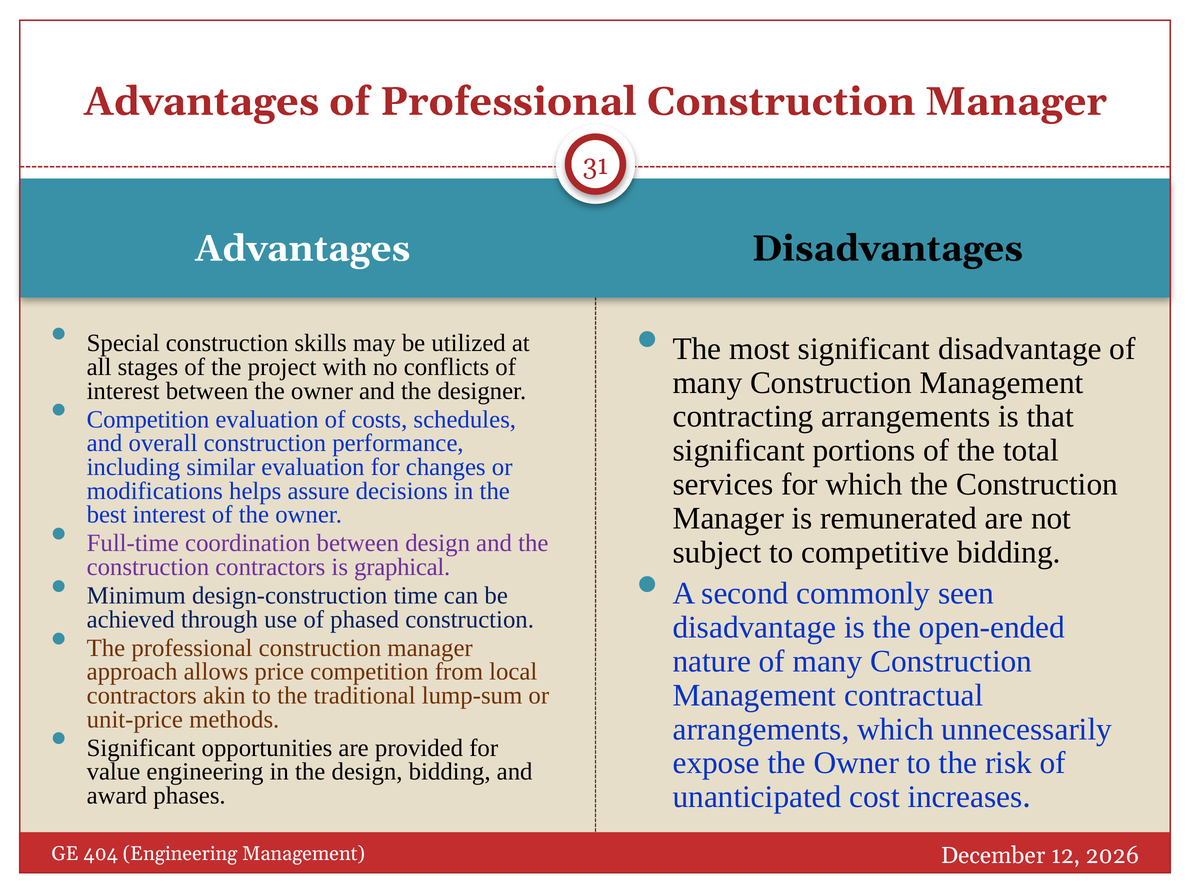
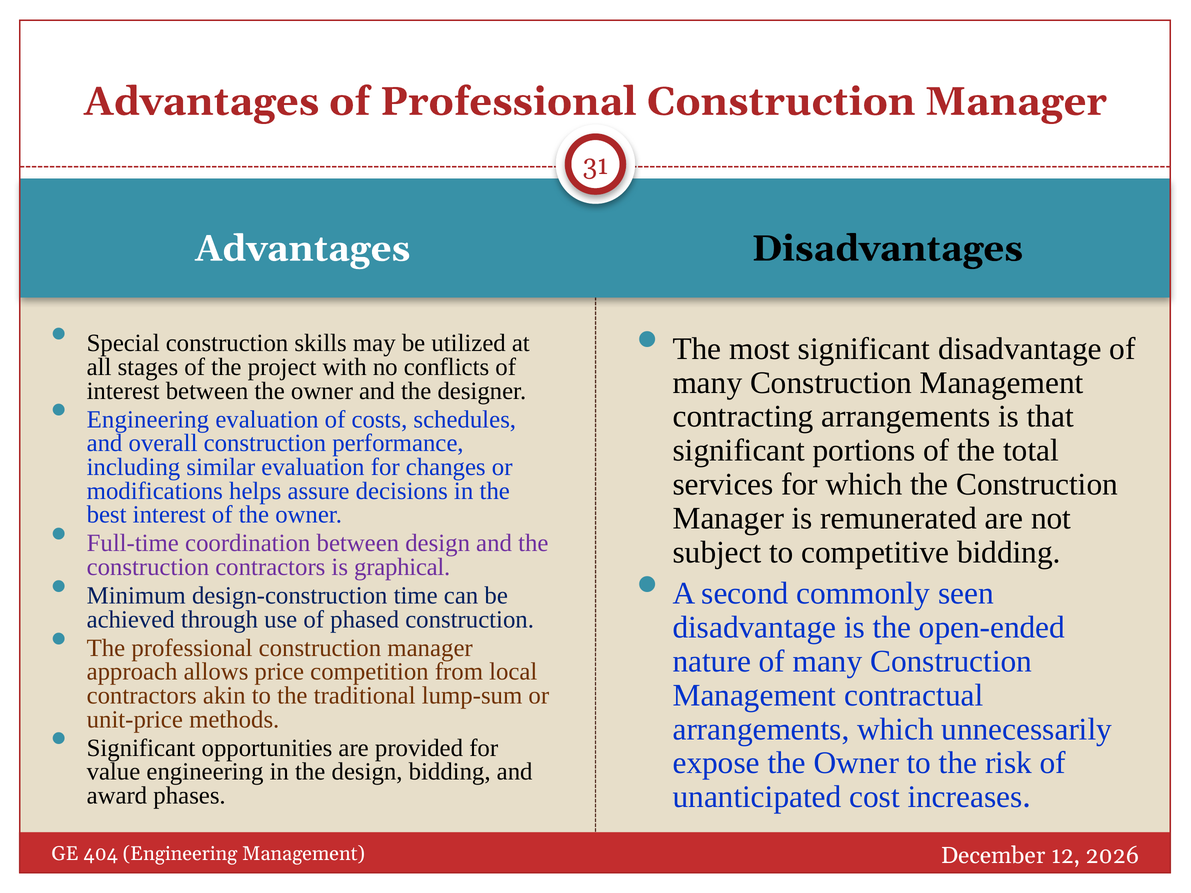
Competition: Competition -> Engineering (148, 420)
